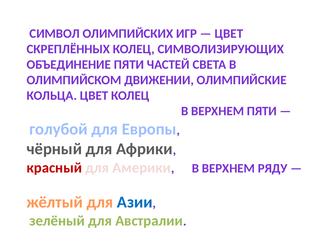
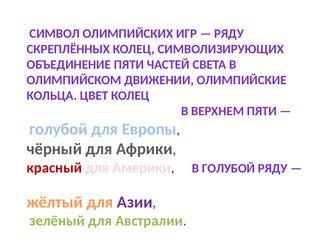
ЦВЕТ: ЦВЕТ -> РЯДУ (229, 34)
ВЕРХНЕМ: ВЕРХНЕМ -> ГОЛУБОЙ (228, 168)
Азии colour: blue -> purple (135, 202)
